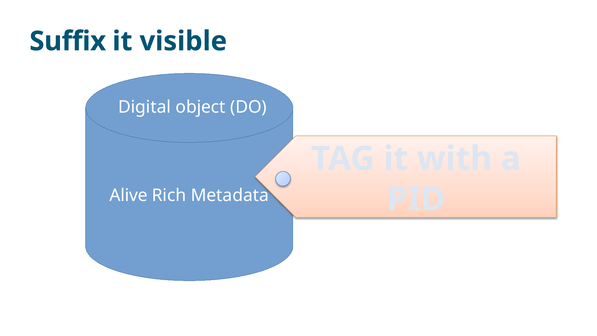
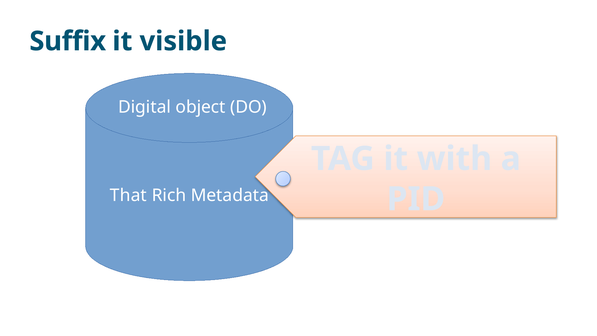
Alive: Alive -> That (128, 195)
